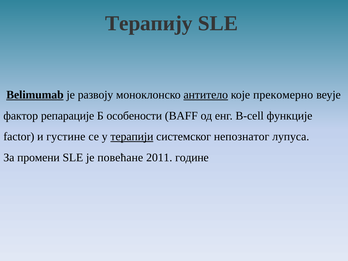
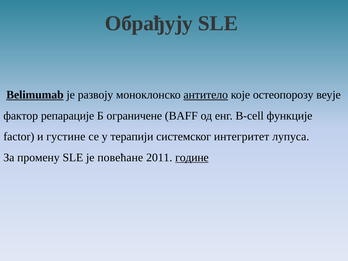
Терапију: Терапију -> Обрађују (149, 23)
прекомерно: прекомерно -> остеопорозу (283, 95)
особености: особености -> ограничене (134, 116)
терапији underline: present -> none (132, 137)
непознатог: непознатог -> интегритет (242, 137)
промени: промени -> промену (38, 157)
године underline: none -> present (192, 157)
